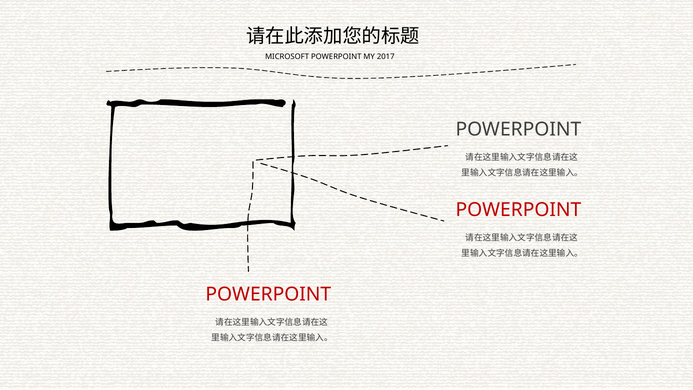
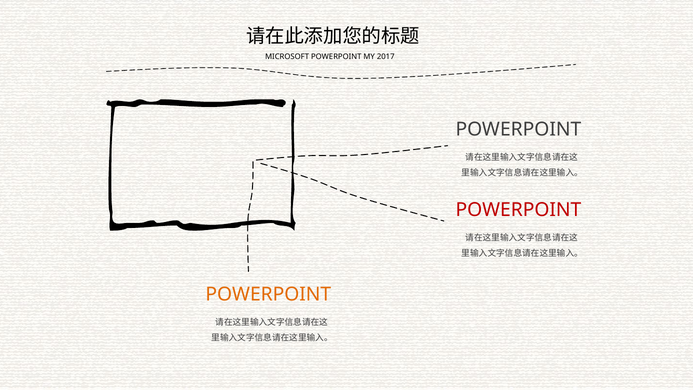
POWERPOINT colour: red -> orange (268, 294)
